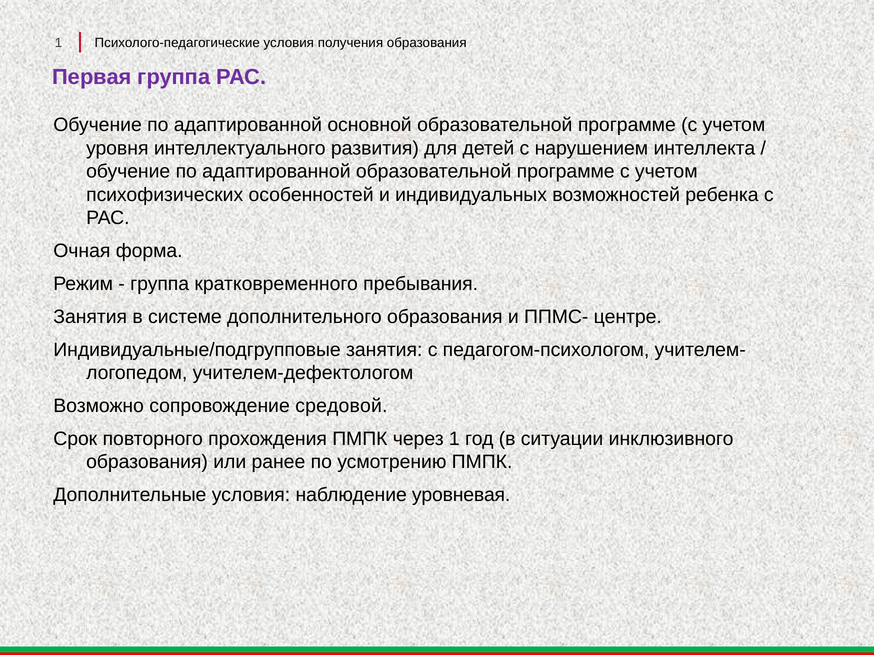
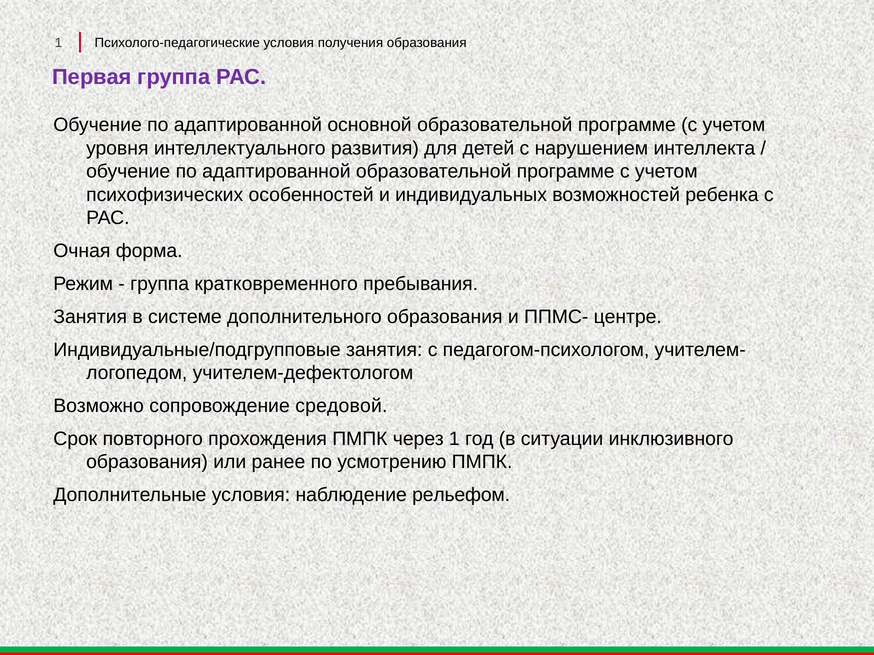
уровневая: уровневая -> рельефом (461, 495)
